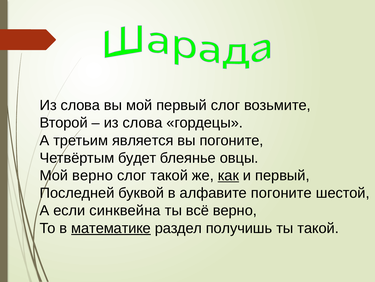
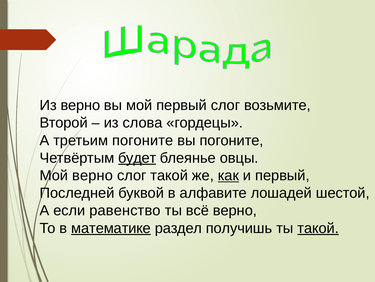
слова: слова -> верно (80, 105)
третьим является: является -> погоните (143, 140)
будет underline: none -> present (137, 158)
алфавите погоните: погоните -> лошадей (281, 193)
синквейна: синквейна -> равенство (125, 210)
такой underline: none -> present (318, 228)
